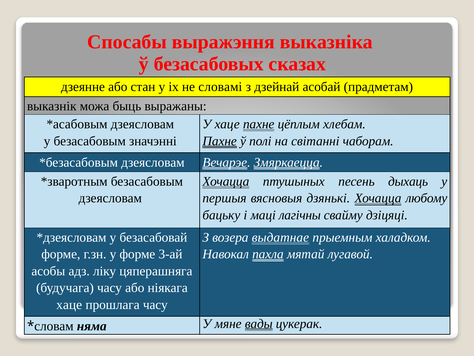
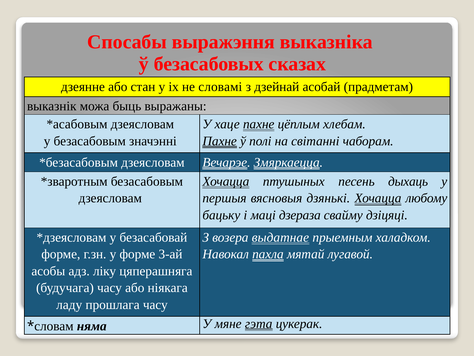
лагічны: лагічны -> дзераза (300, 215)
хаце: хаце -> ладу (69, 304)
вады: вады -> гэта (259, 323)
